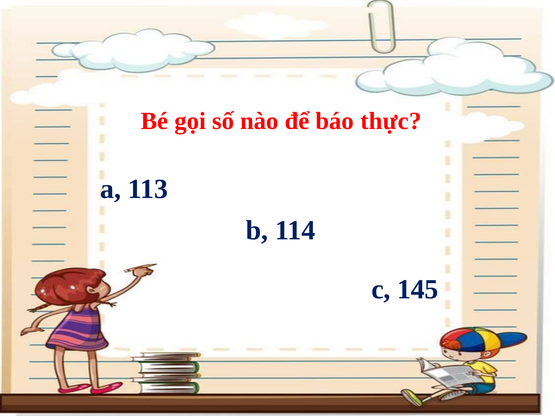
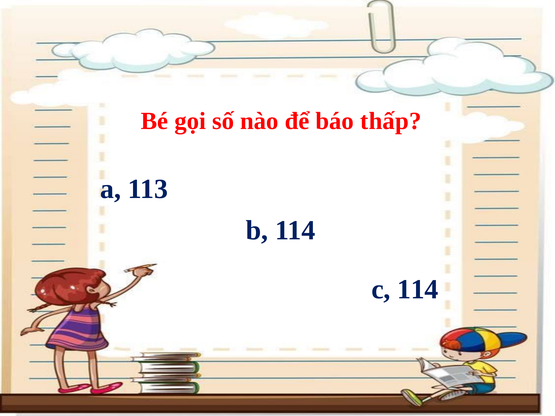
thực: thực -> thấp (391, 121)
c 145: 145 -> 114 (418, 290)
